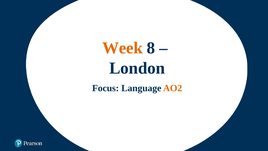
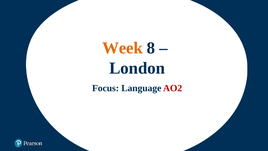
AO2 colour: orange -> red (173, 88)
